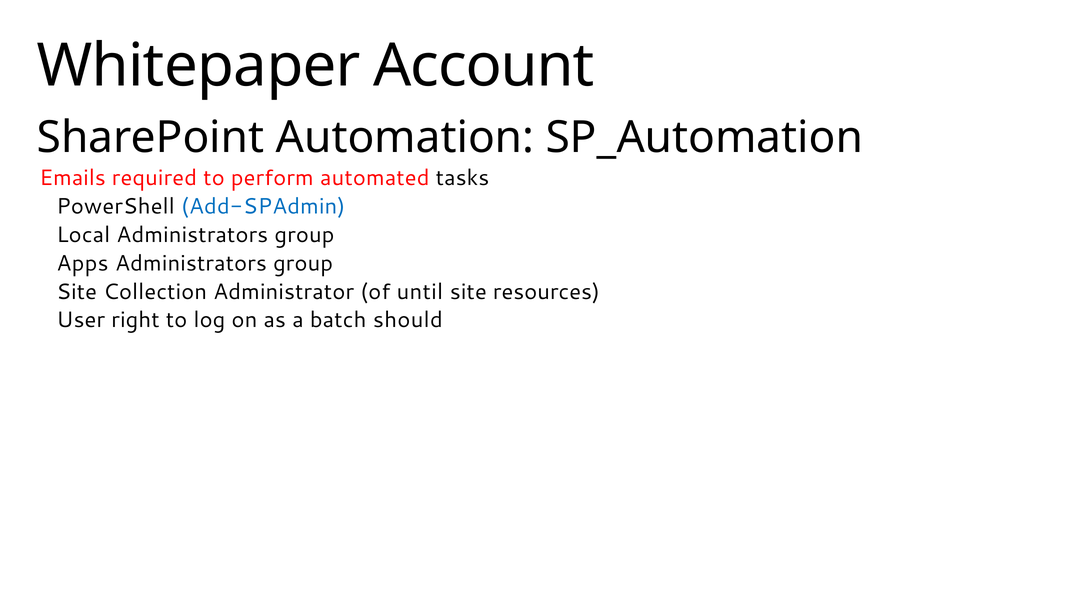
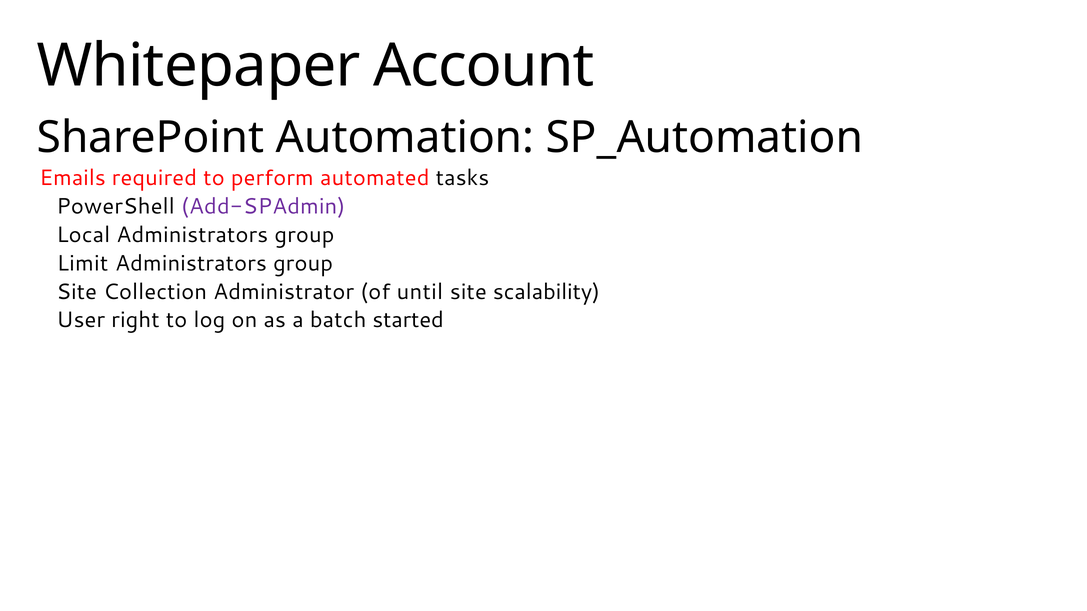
Add-SPAdmin colour: blue -> purple (263, 207)
Apps: Apps -> Limit (83, 263)
resources: resources -> scalability (546, 292)
should: should -> started (408, 320)
